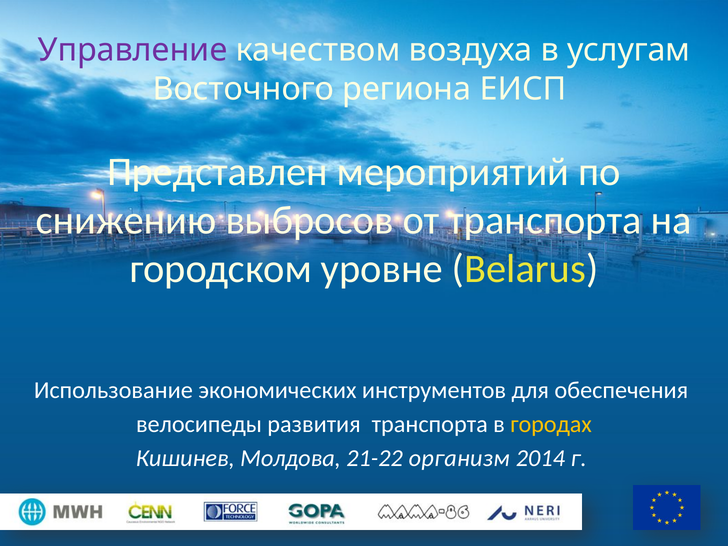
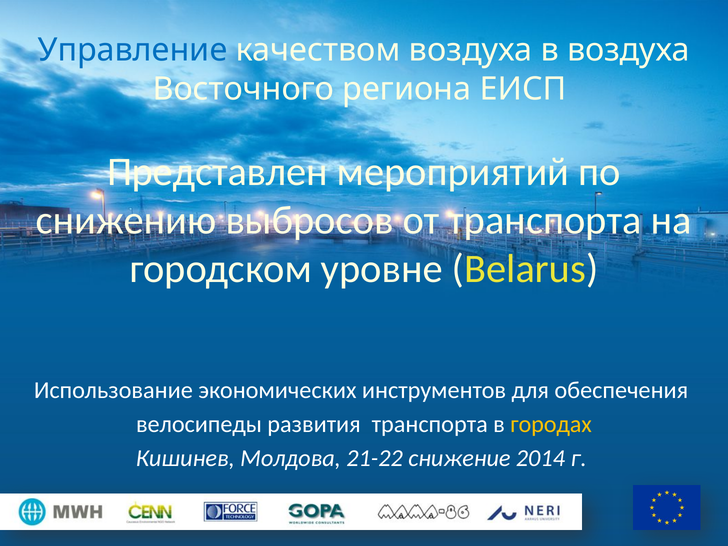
Управление colour: purple -> blue (132, 50)
в услугам: услугам -> воздуха (629, 50)
организм: организм -> снижение (459, 458)
